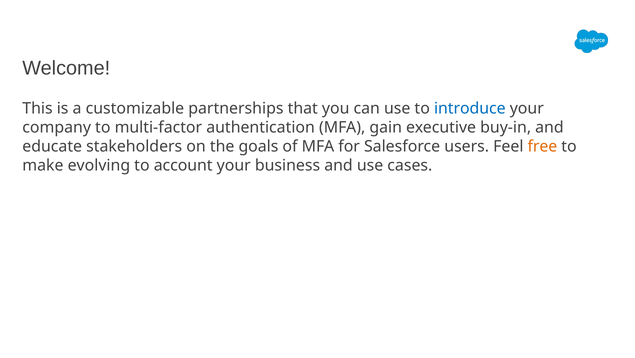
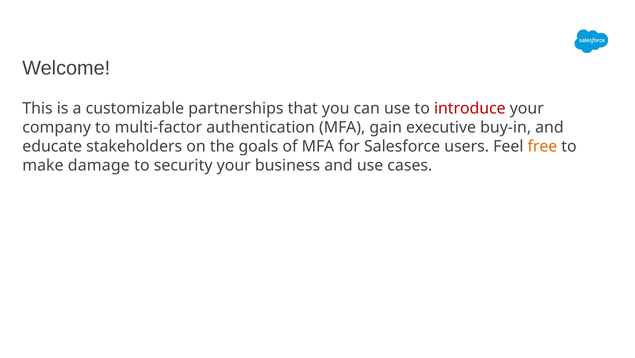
introduce colour: blue -> red (470, 108)
evolving: evolving -> damage (99, 165)
account: account -> security (183, 165)
